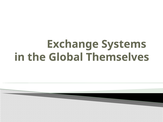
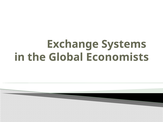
Themselves: Themselves -> Economists (117, 57)
